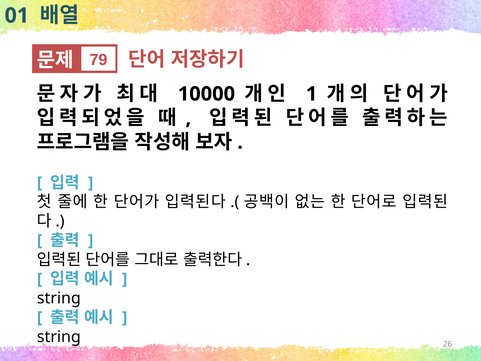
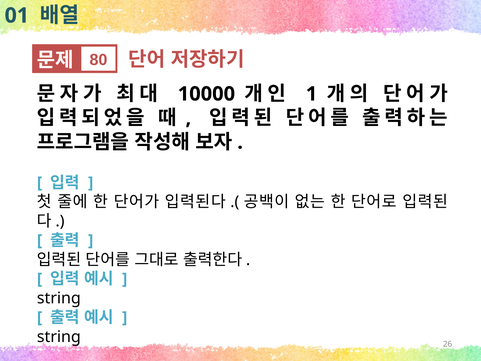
79: 79 -> 80 (98, 60)
